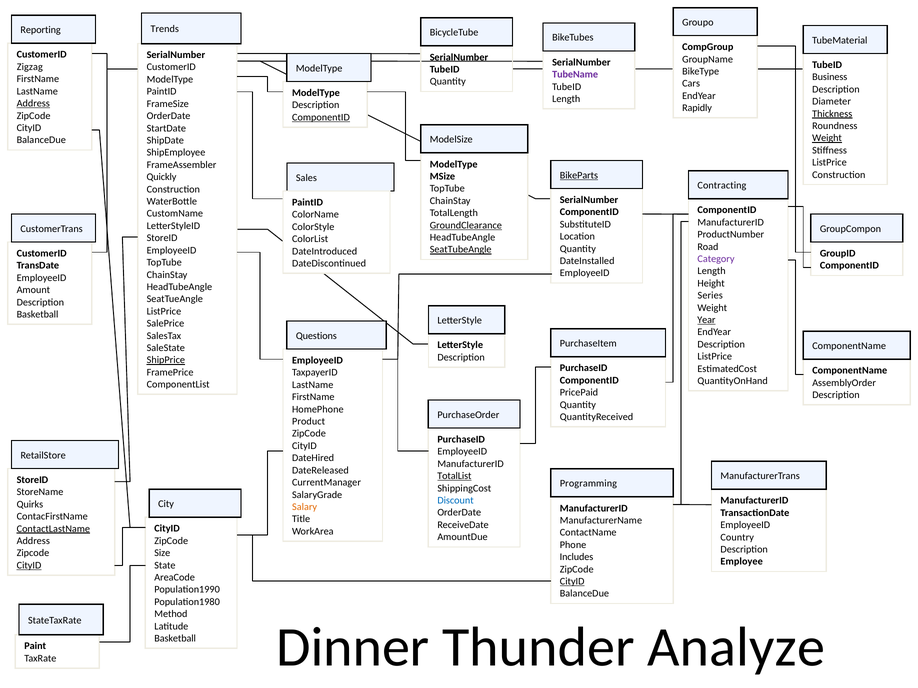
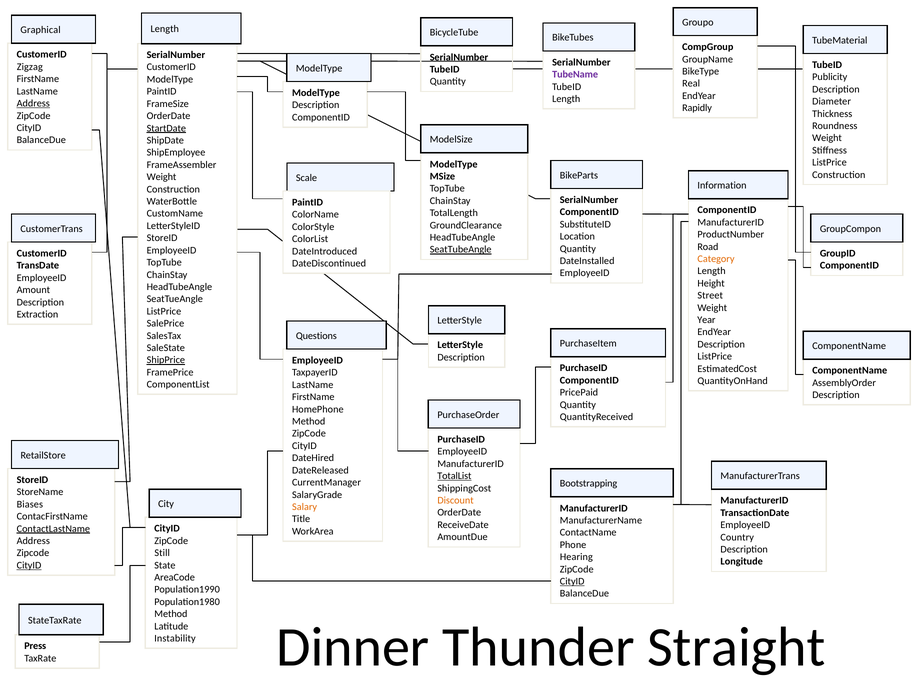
Trends: Trends -> Length (165, 29)
Reporting: Reporting -> Graphical (41, 30)
Business: Business -> Publicity (830, 77)
Cars: Cars -> Real (691, 84)
Thickness underline: present -> none (832, 114)
ComponentID underline: present -> none (321, 117)
StartDate underline: none -> present (166, 128)
Weight underline: present -> none (827, 138)
BikeParts underline: present -> none (579, 175)
Quickly: Quickly -> Weight (162, 177)
Sales: Sales -> Scale (306, 178)
Contracting: Contracting -> Information (722, 186)
GroundClearance underline: present -> none (466, 225)
Category colour: purple -> orange (716, 259)
Series: Series -> Street (710, 296)
Basketball: Basketball -> Extraction (37, 315)
Year underline: present -> none (706, 320)
Product: Product -> Method (309, 422)
Programming: Programming -> Bootstrapping (589, 484)
Discount colour: blue -> orange (456, 501)
Quirks: Quirks -> Biases (30, 505)
Size: Size -> Still (162, 553)
Includes: Includes -> Hearing (576, 557)
Employee: Employee -> Longitude (742, 562)
Analyze: Analyze -> Straight (736, 648)
Basketball: Basketball -> Instability (175, 639)
Paint: Paint -> Press (35, 647)
